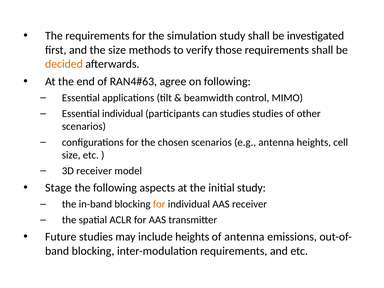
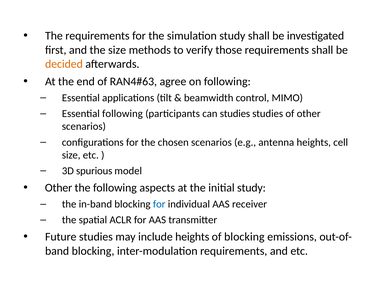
Essential individual: individual -> following (122, 114)
3D receiver: receiver -> spurious (94, 171)
Stage: Stage -> Other (59, 188)
for colour: orange -> blue (159, 204)
of antenna: antenna -> blocking (244, 237)
